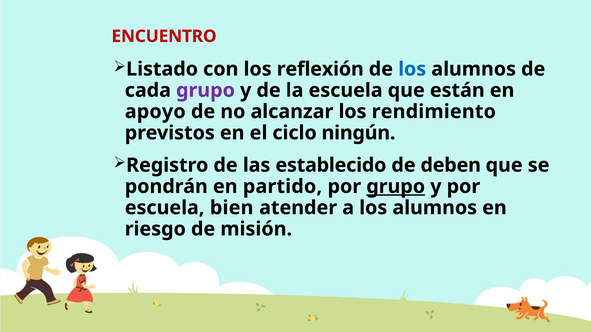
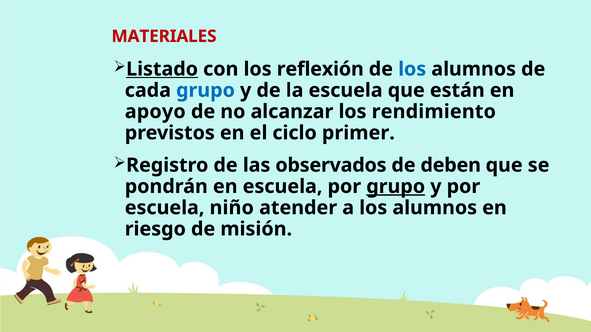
ENCUENTRO: ENCUENTRO -> MATERIALES (164, 36)
Listado underline: none -> present (162, 69)
grupo colour: purple -> blue (206, 90)
ningún: ningún -> primer (358, 133)
establecido: establecido -> observados (331, 165)
en partido: partido -> escuela (283, 187)
bien: bien -> niño (232, 208)
